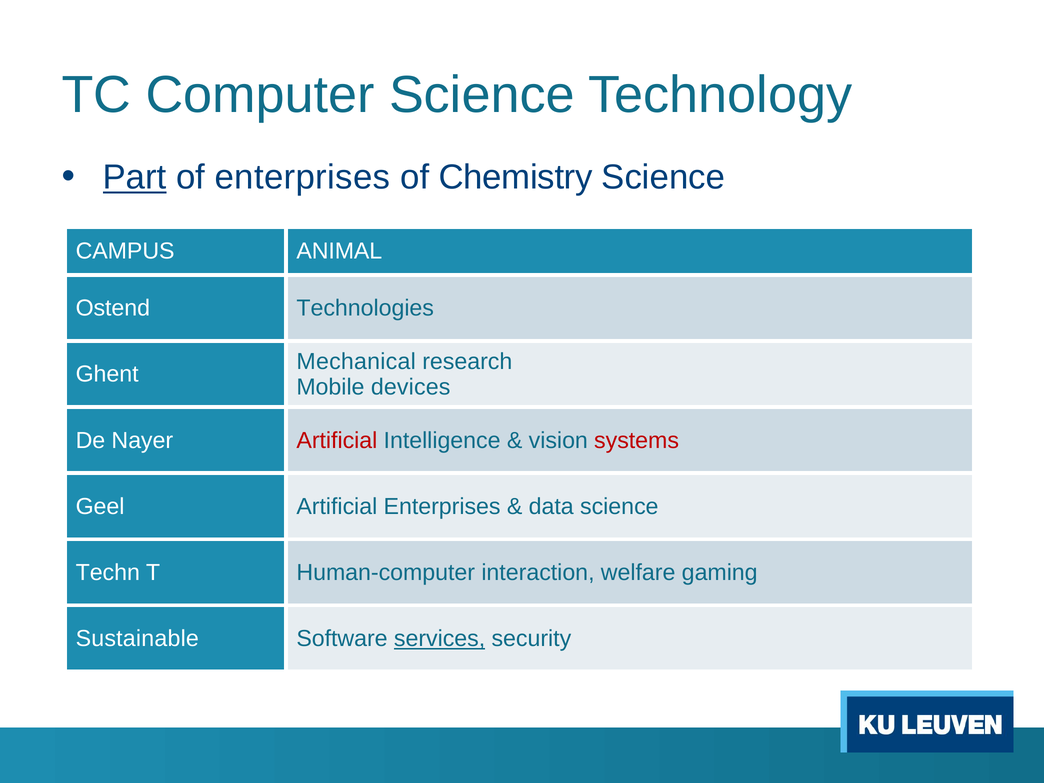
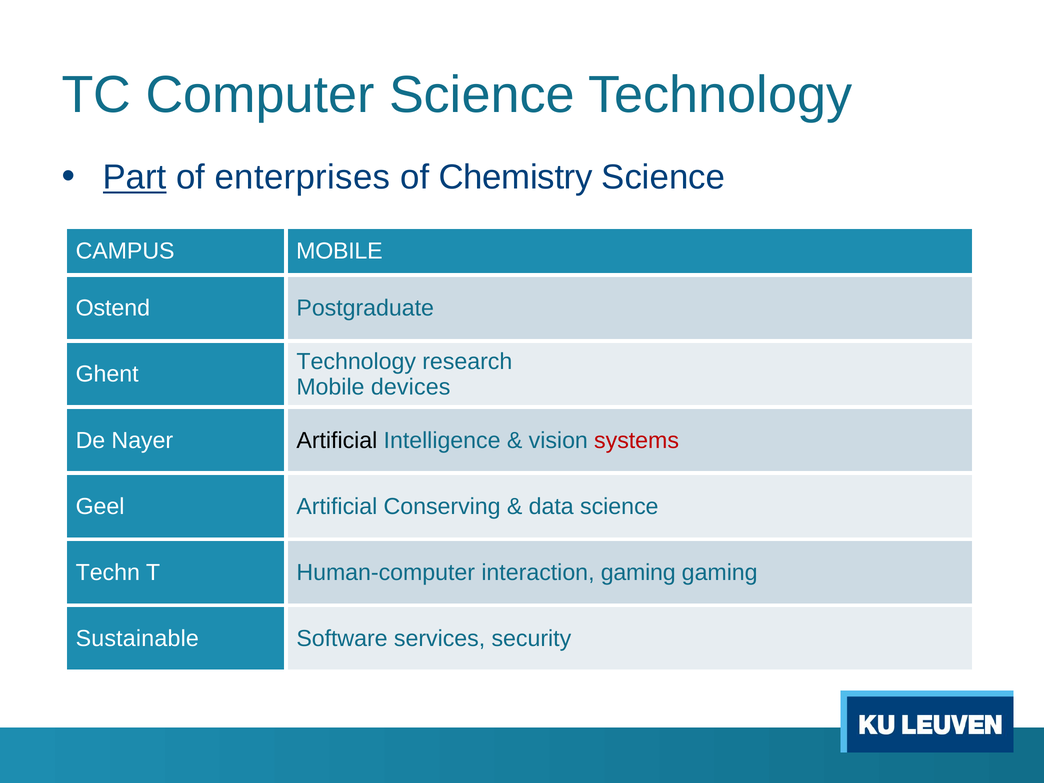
CAMPUS ANIMAL: ANIMAL -> MOBILE (339, 251)
Technologies: Technologies -> Postgraduate (365, 308)
Mechanical: Mechanical -> Technology (356, 361)
Artificial colour: red -> black (337, 440)
Artificial Enterprises: Enterprises -> Conserving (442, 506)
interaction welfare: welfare -> gaming (638, 573)
services underline: present -> none (440, 639)
